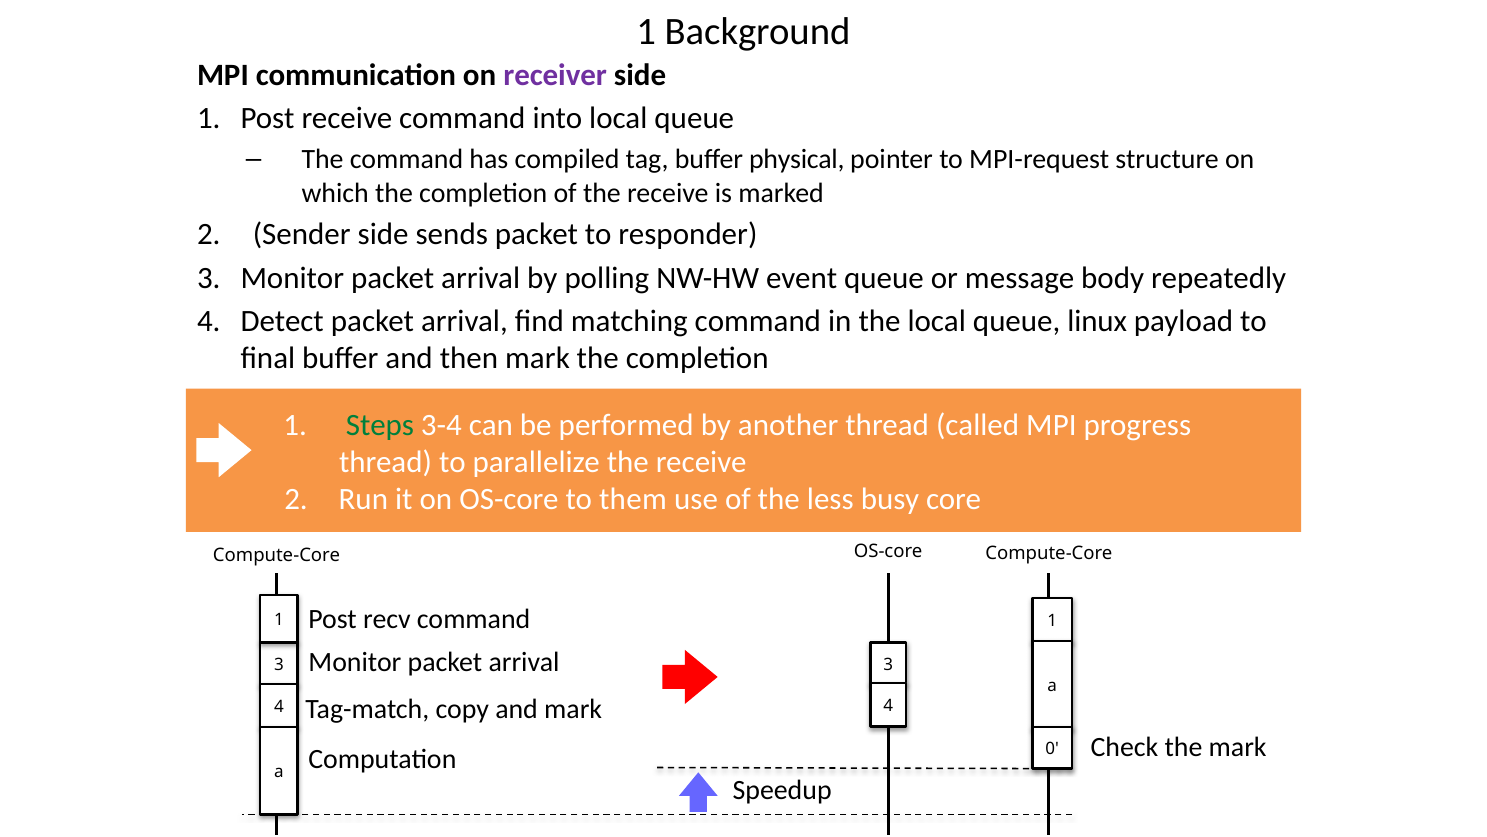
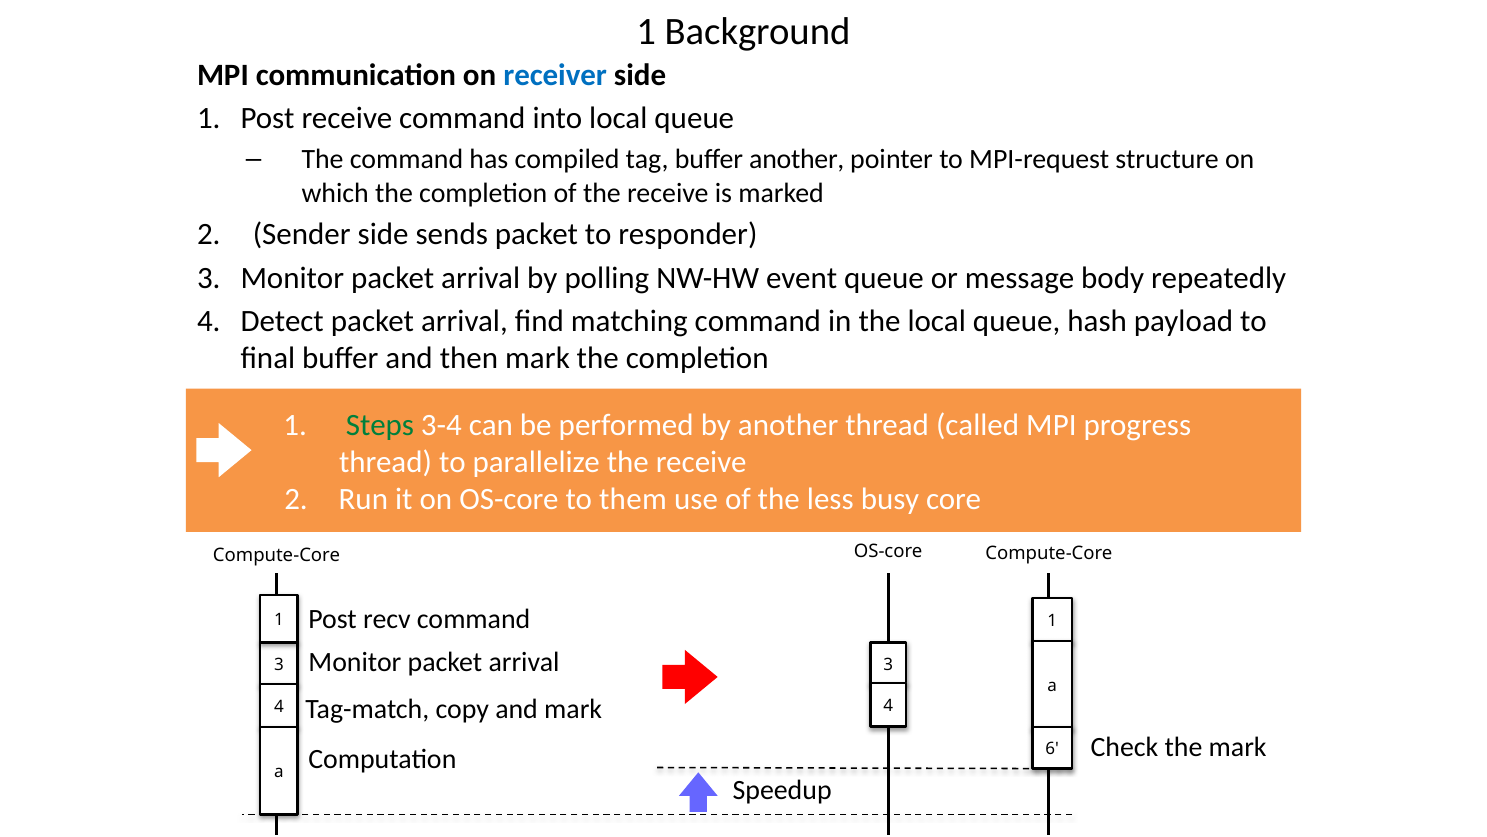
receiver colour: purple -> blue (555, 75)
buffer physical: physical -> another (797, 159)
linux: linux -> hash (1097, 321)
0: 0 -> 6 (1052, 749)
